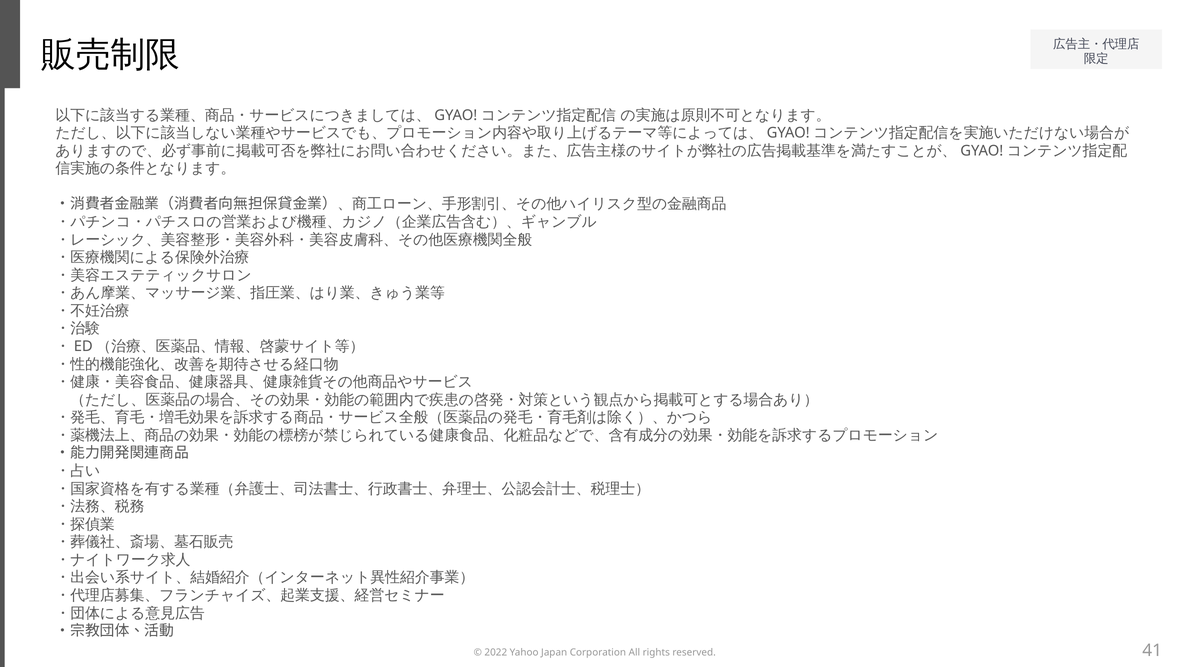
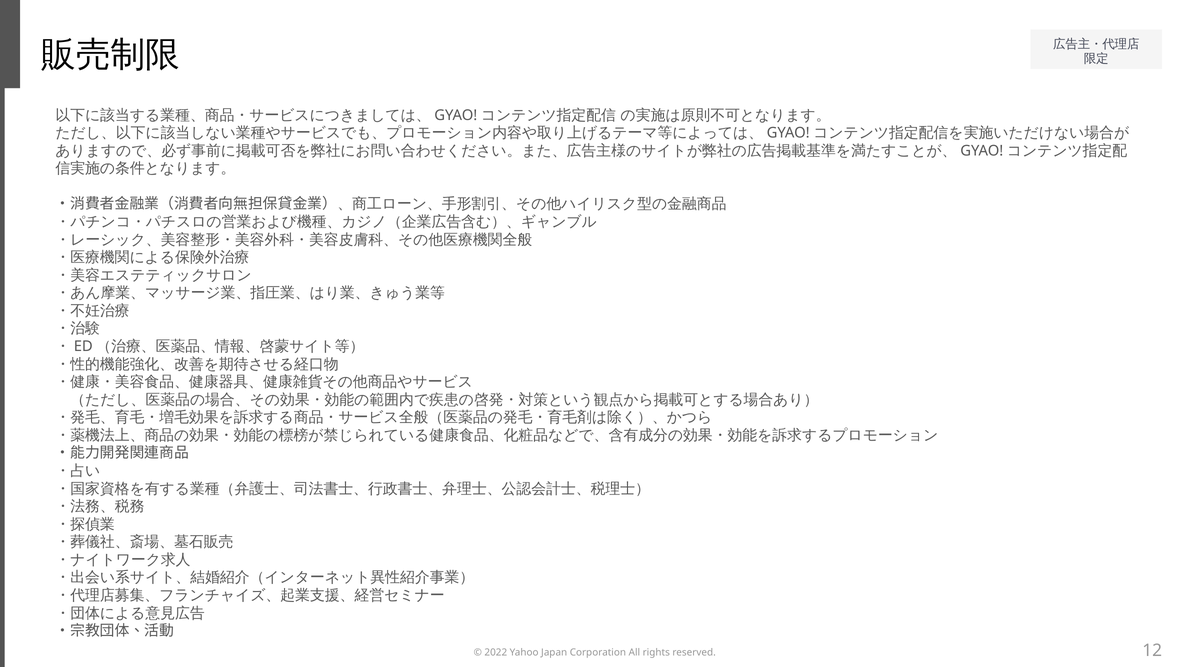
41: 41 -> 12 (1152, 651)
